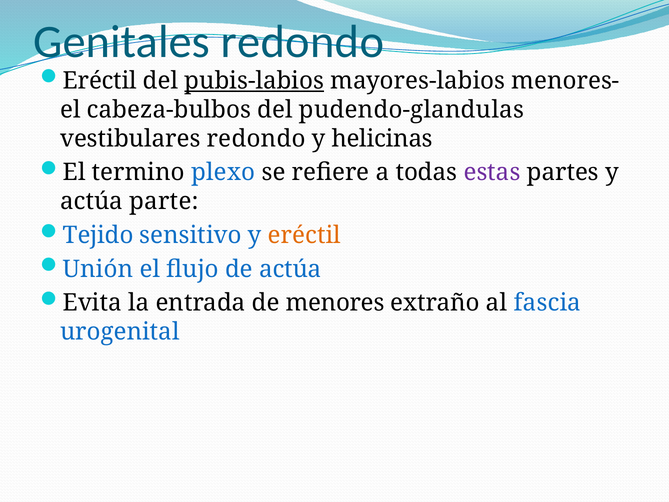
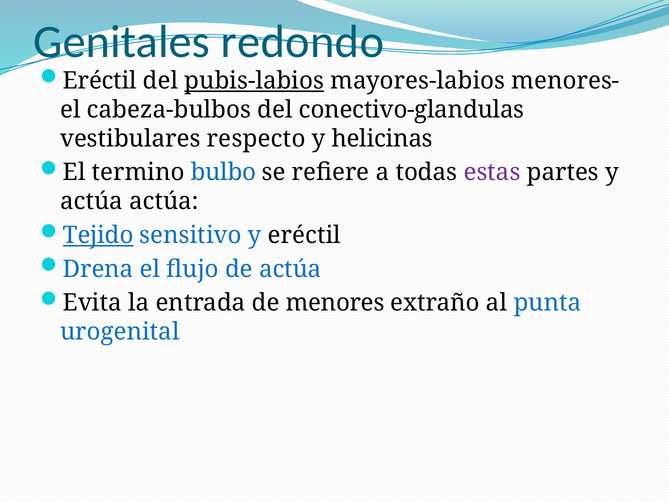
pudendo-glandulas: pudendo-glandulas -> conectivo-glandulas (412, 110)
vestibulares redondo: redondo -> respecto (256, 139)
plexo: plexo -> bulbo (223, 172)
actúa parte: parte -> actúa (164, 201)
Tejido underline: none -> present (98, 235)
eréctil colour: orange -> black (304, 235)
Unión: Unión -> Drena (98, 269)
fascia: fascia -> punta (547, 303)
